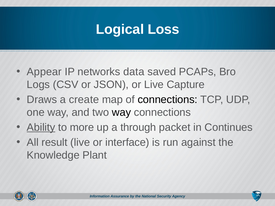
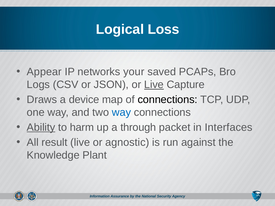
data: data -> your (134, 72)
Live underline: none -> present (154, 85)
create: create -> device (84, 100)
way colour: black -> blue (121, 113)
more: more -> harm (82, 128)
Continues: Continues -> Interfaces (229, 128)
interface: interface -> agnostic (127, 142)
